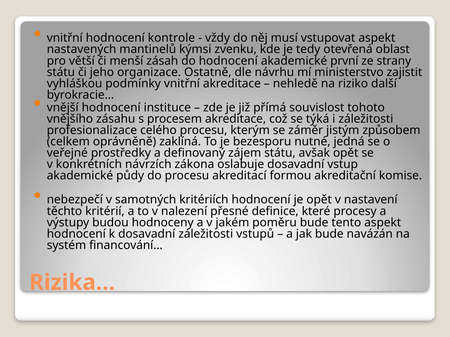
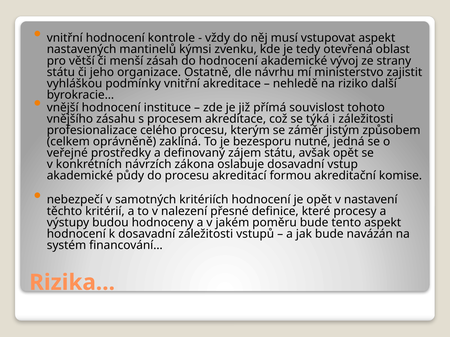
první: první -> vývoj (344, 61)
